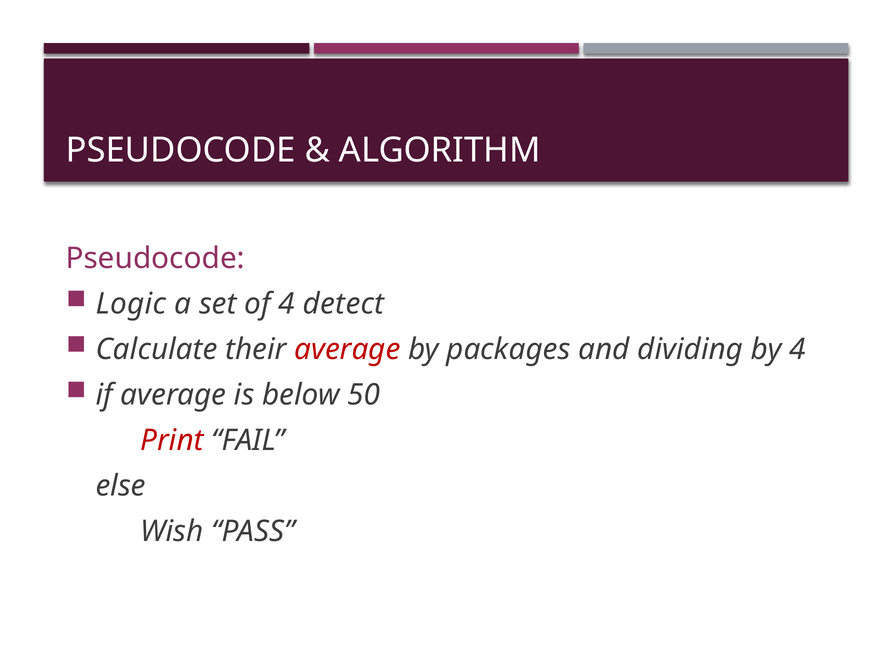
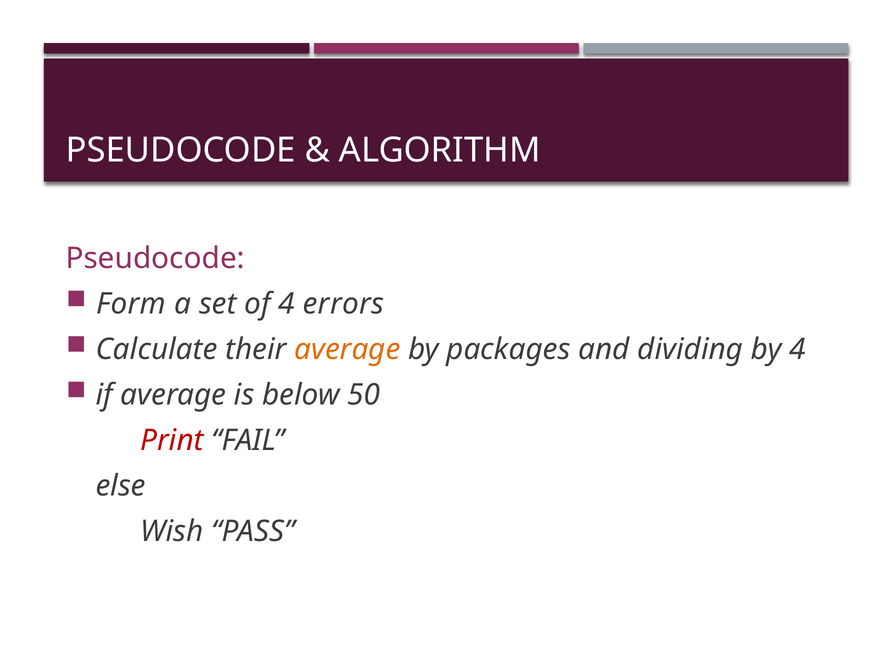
Logic: Logic -> Form (131, 304)
detect: detect -> errors (344, 304)
average colour: red -> orange (347, 349)
